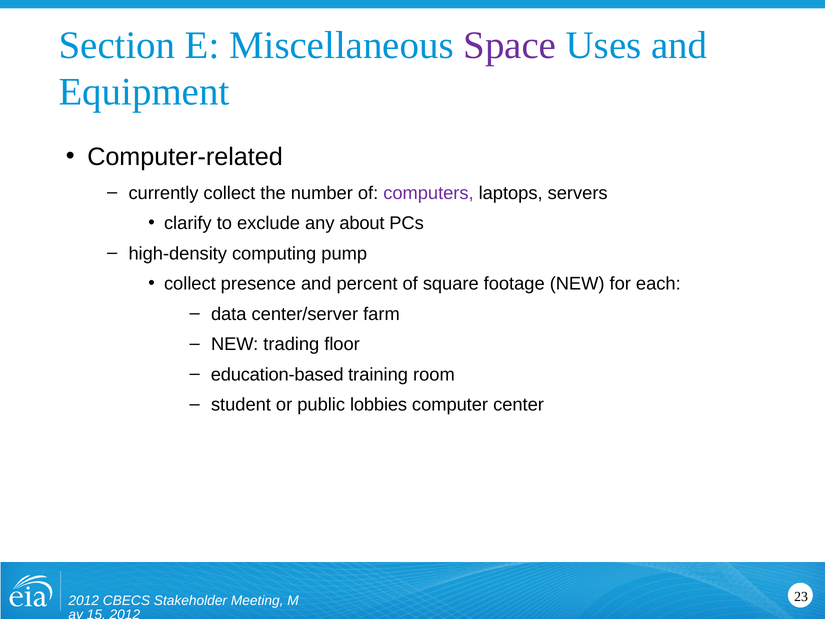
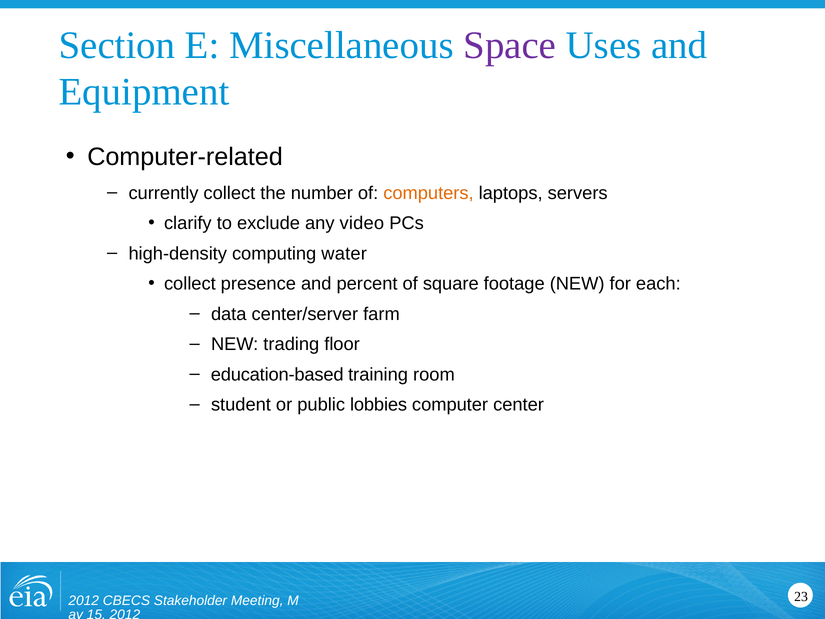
computers colour: purple -> orange (428, 193)
about: about -> video (362, 223)
pump: pump -> water (344, 253)
